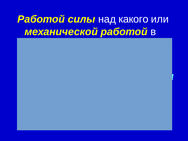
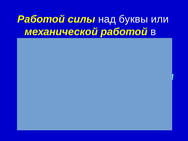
какого: какого -> буквы (133, 19)
